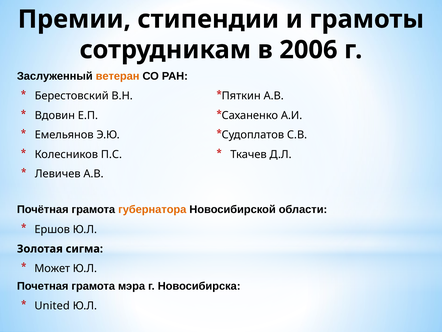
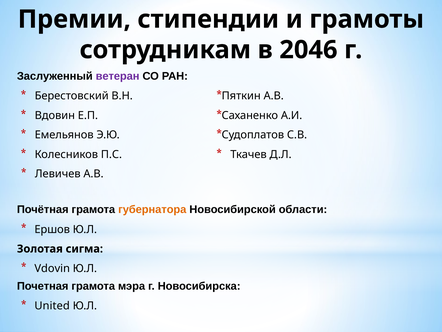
2006: 2006 -> 2046 (308, 50)
ветеран colour: orange -> purple (118, 76)
Может: Может -> Vdovin (52, 268)
